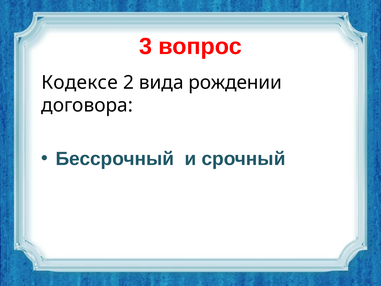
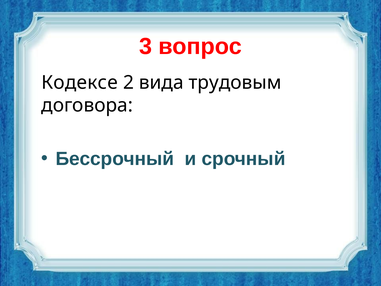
рождении: рождении -> трудовым (235, 82)
